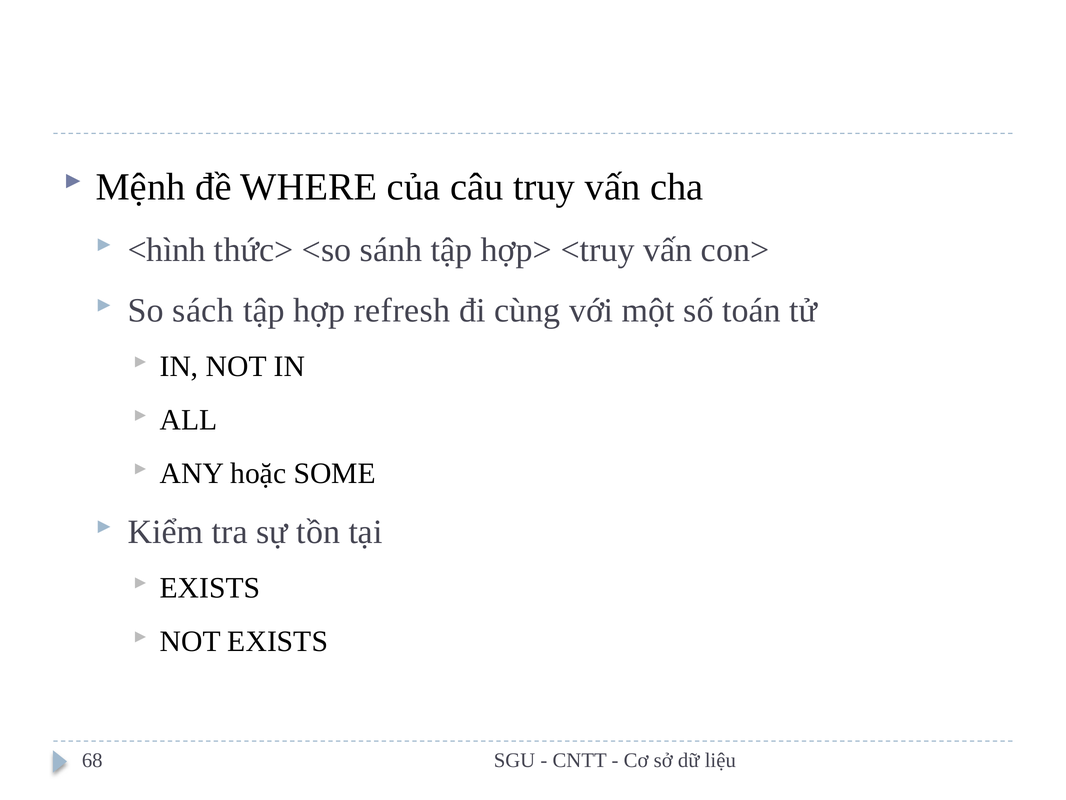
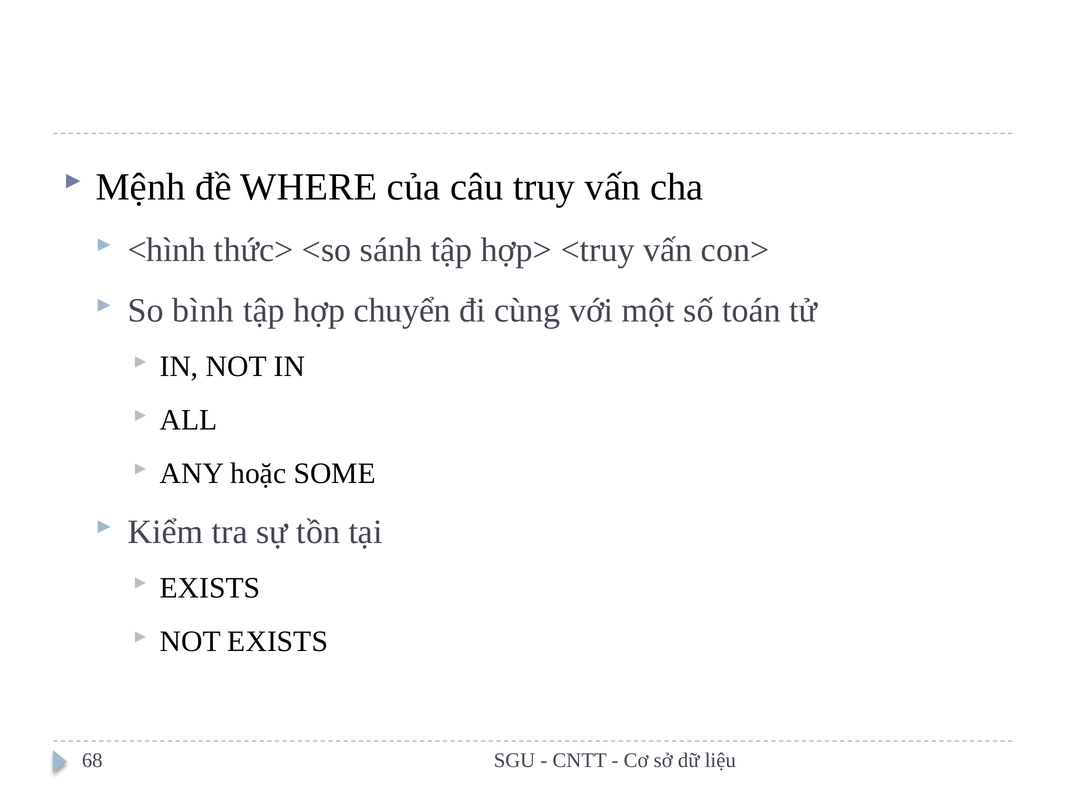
sách: sách -> bình (203, 310)
refresh: refresh -> chuyển (402, 310)
